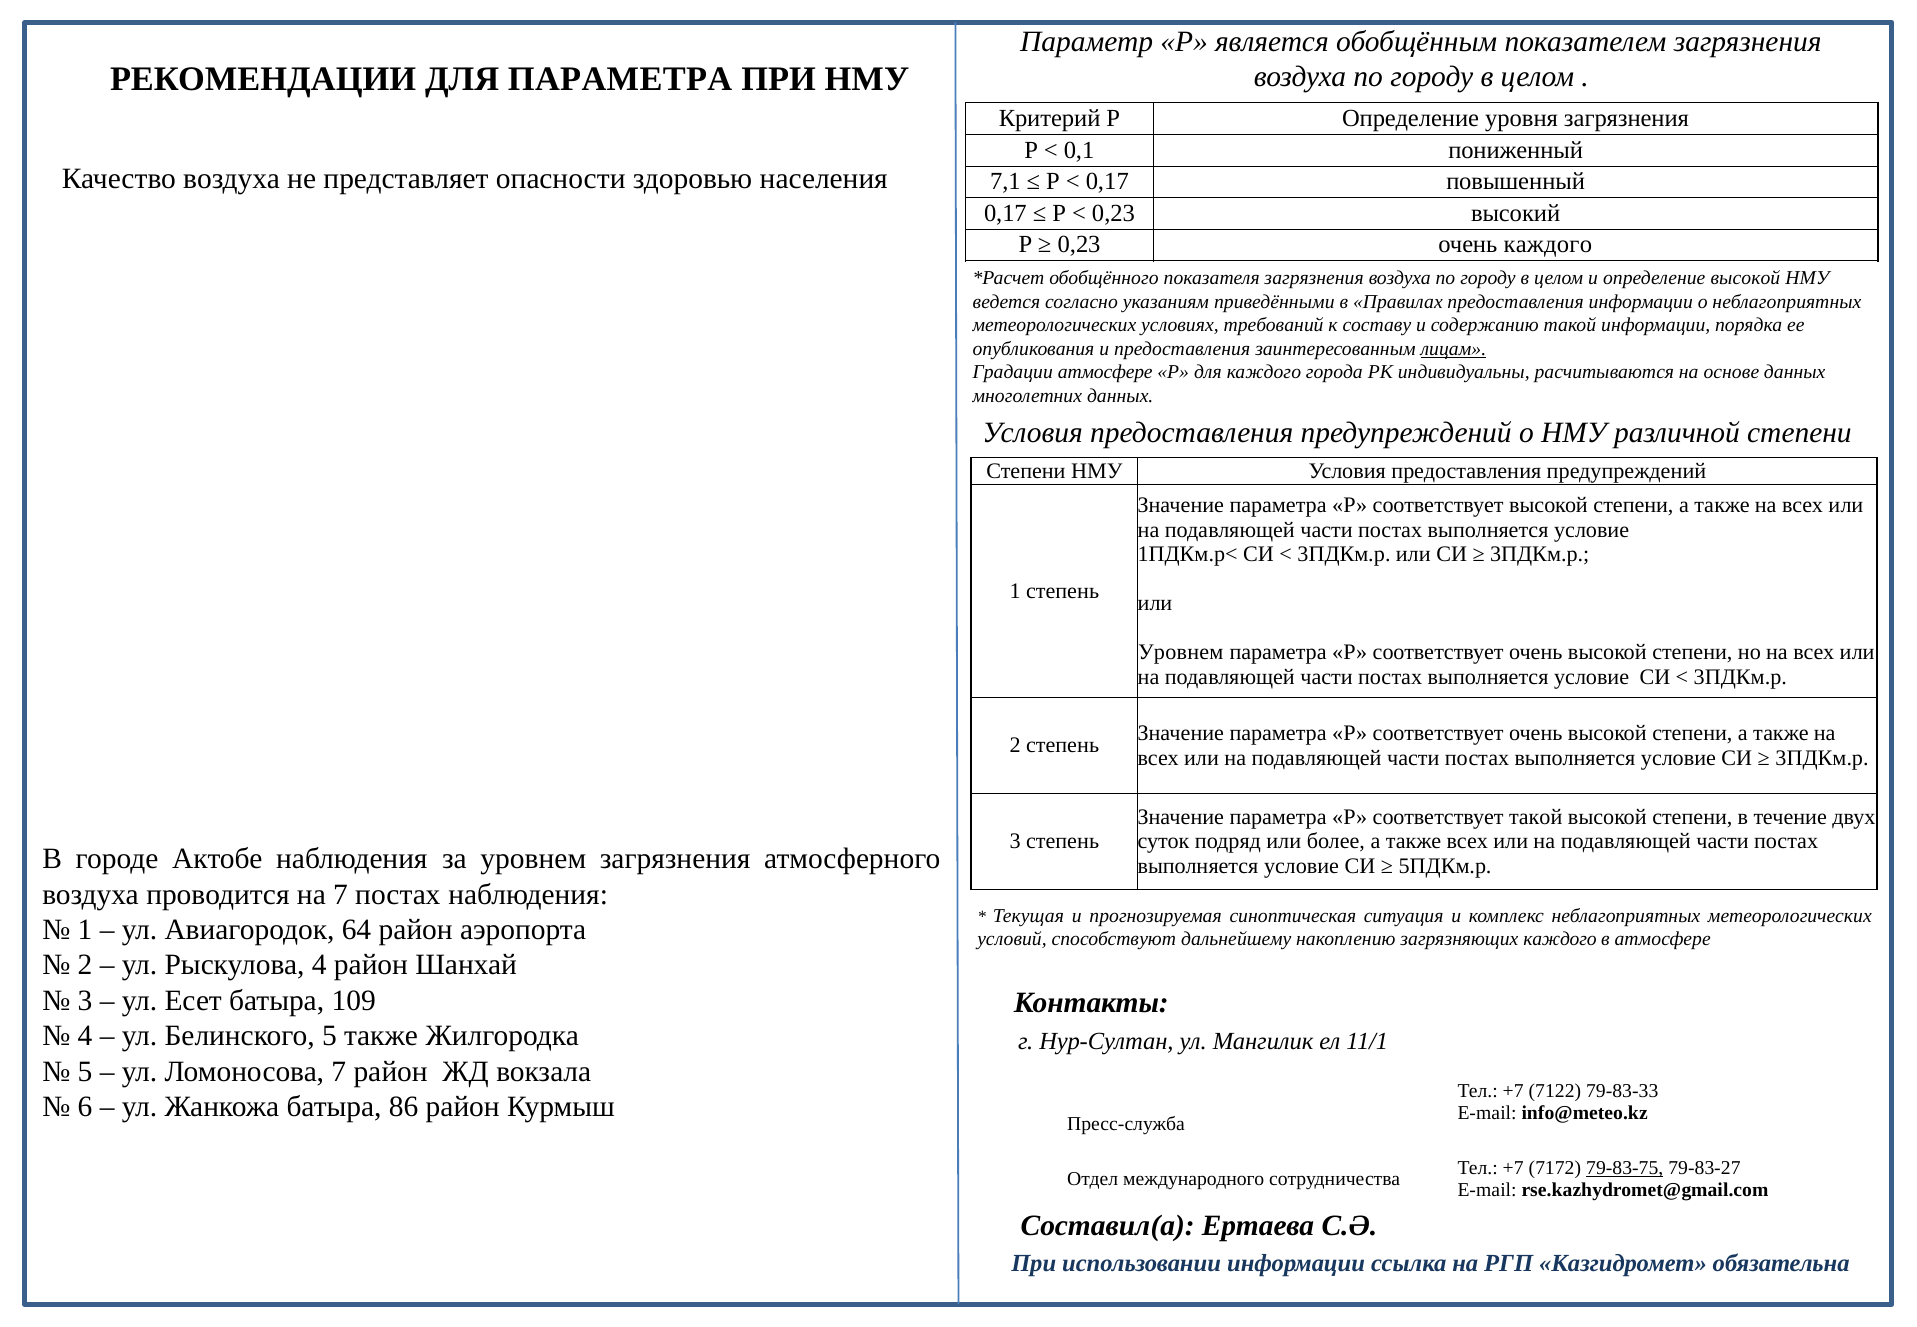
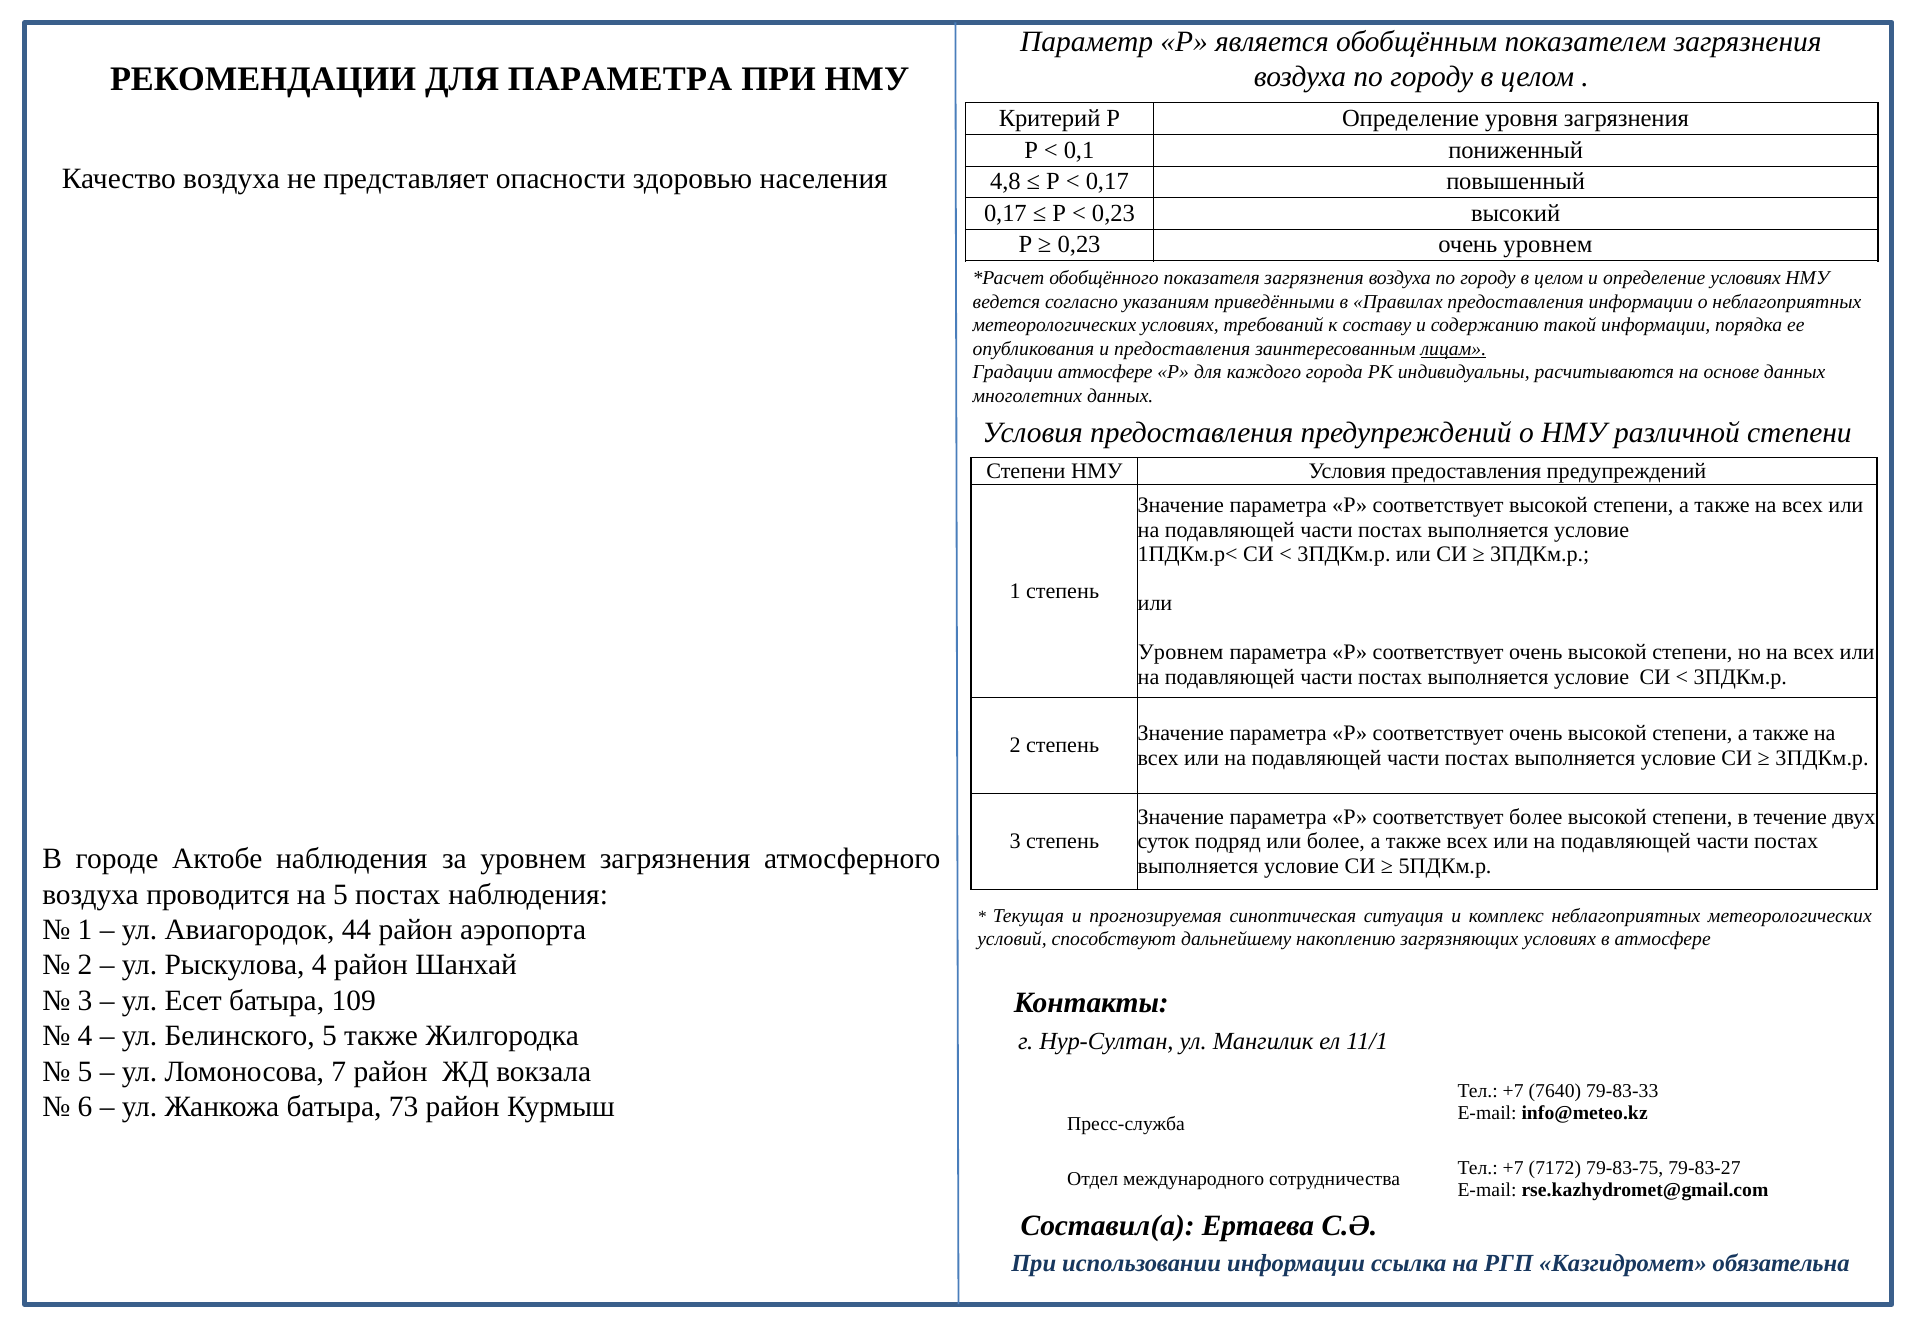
7,1: 7,1 -> 4,8 (1005, 182)
очень каждого: каждого -> уровнем (1548, 245)
определение высокой: высокой -> условиях (1746, 278)
соответствует такой: такой -> более (1536, 817)
на 7: 7 -> 5 (340, 895)
64: 64 -> 44 (356, 930)
загрязняющих каждого: каждого -> условиях (1560, 939)
7122: 7122 -> 7640 (1555, 1091)
86: 86 -> 73 (404, 1107)
79-83-75 underline: present -> none (1625, 1168)
